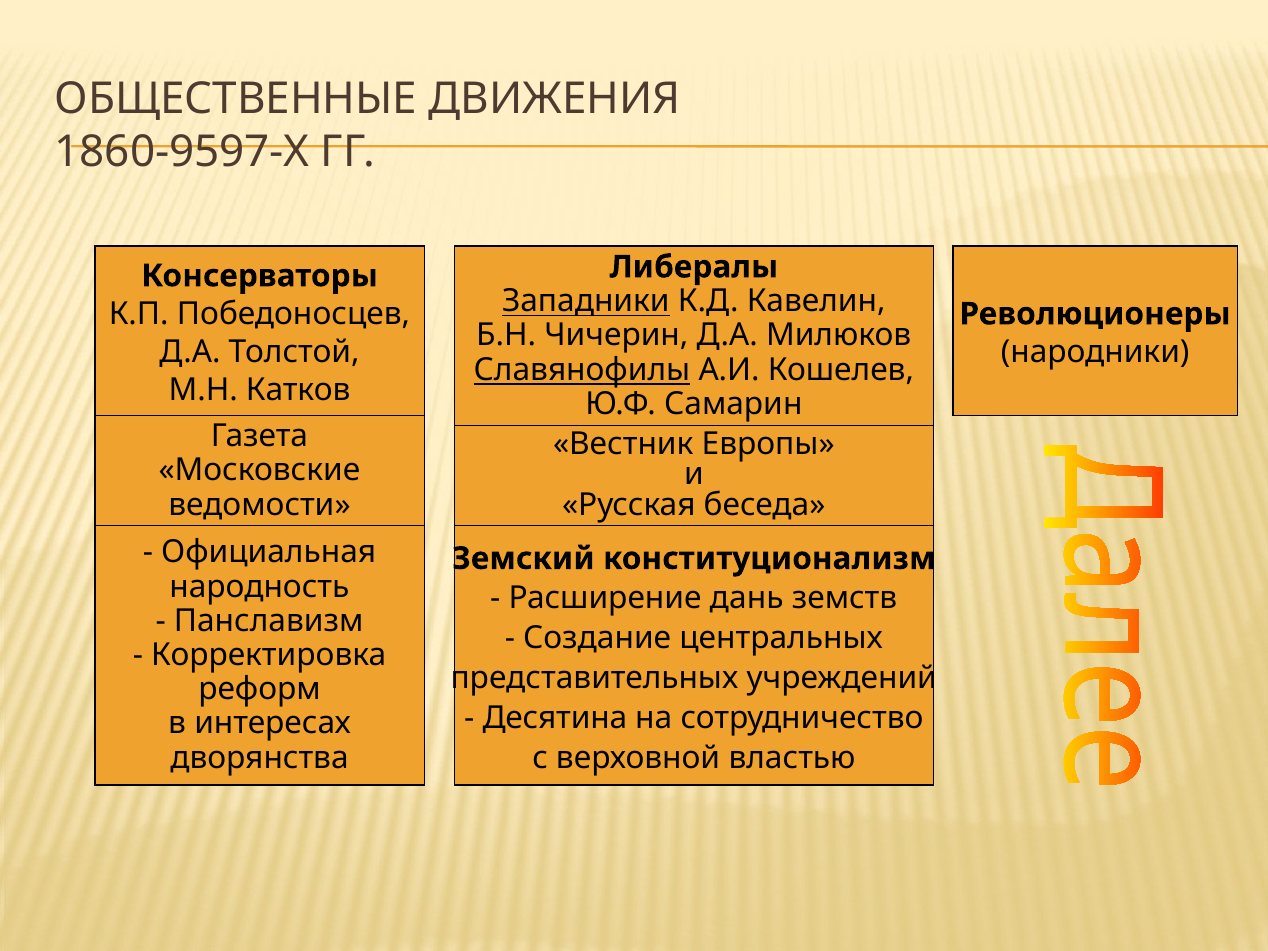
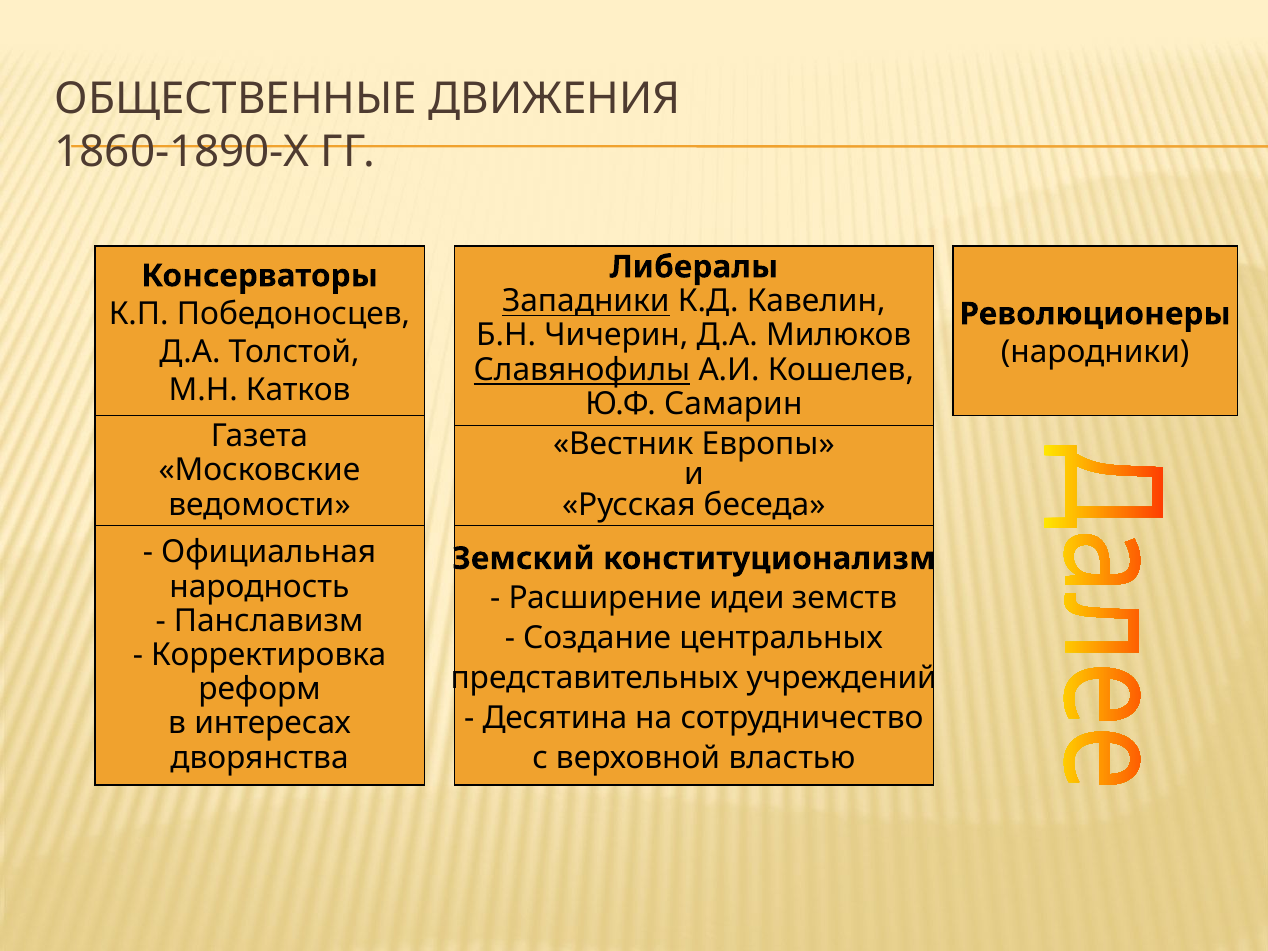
1860-9597-Х: 1860-9597-Х -> 1860-1890-Х (182, 152)
дань: дань -> идеи (747, 598)
